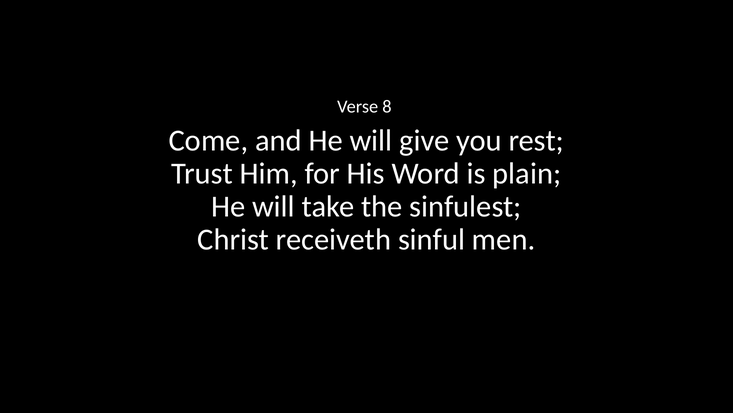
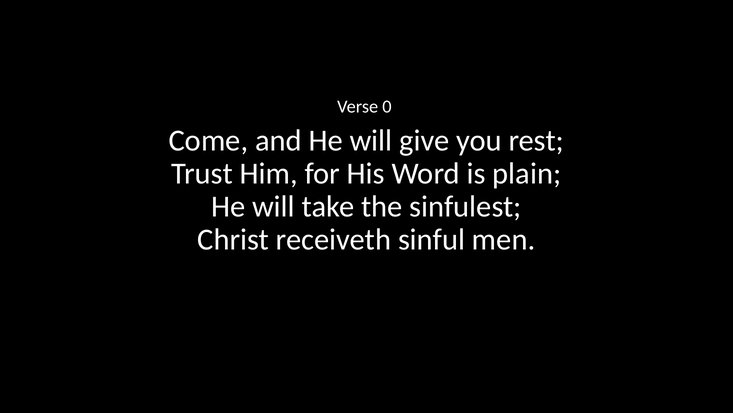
8: 8 -> 0 (387, 107)
